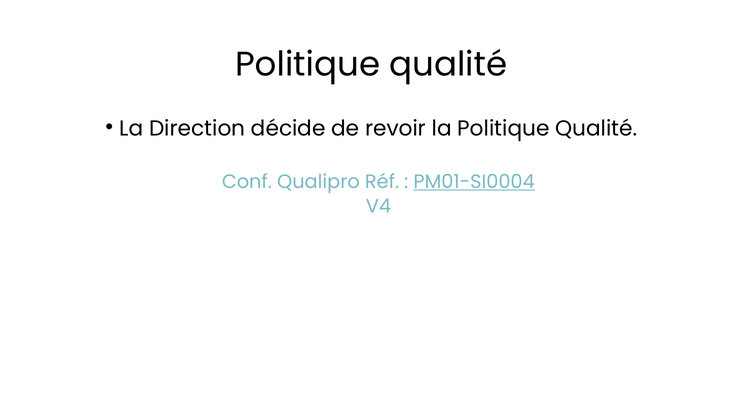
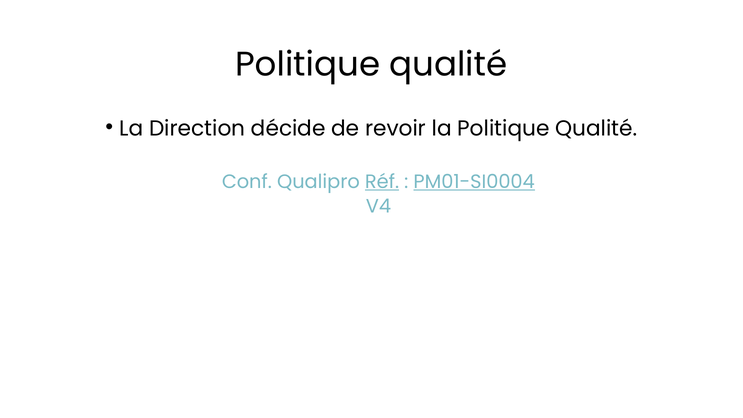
Réf underline: none -> present (382, 182)
